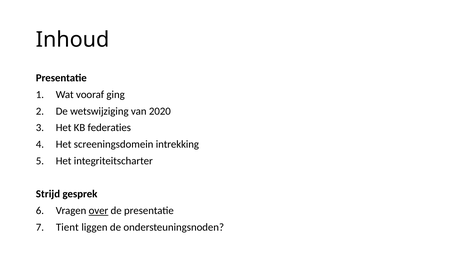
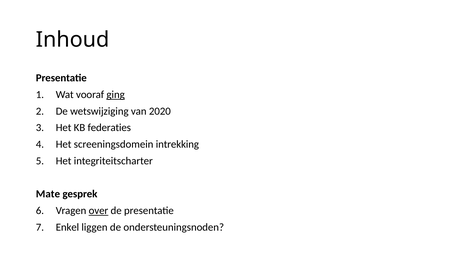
ging underline: none -> present (116, 95)
Strijd: Strijd -> Mate (48, 194)
Tient: Tient -> Enkel (67, 227)
